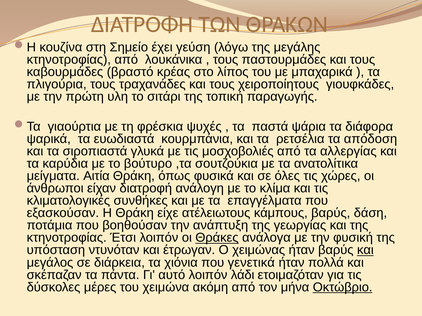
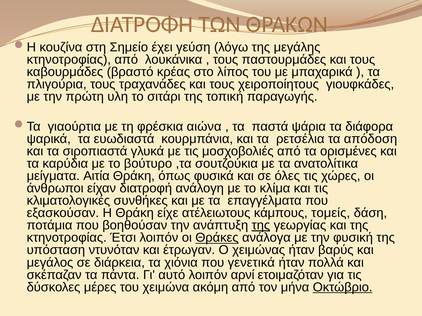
ψυχές: ψυχές -> αιώνα (204, 127)
αλλεργίας: αλλεργίας -> ορισμένες (348, 151)
κάμπους βαρύς: βαρύς -> τομείς (331, 213)
της underline: none -> present (261, 226)
και underline: present -> none (365, 250)
λάδι: λάδι -> αρνί (243, 275)
